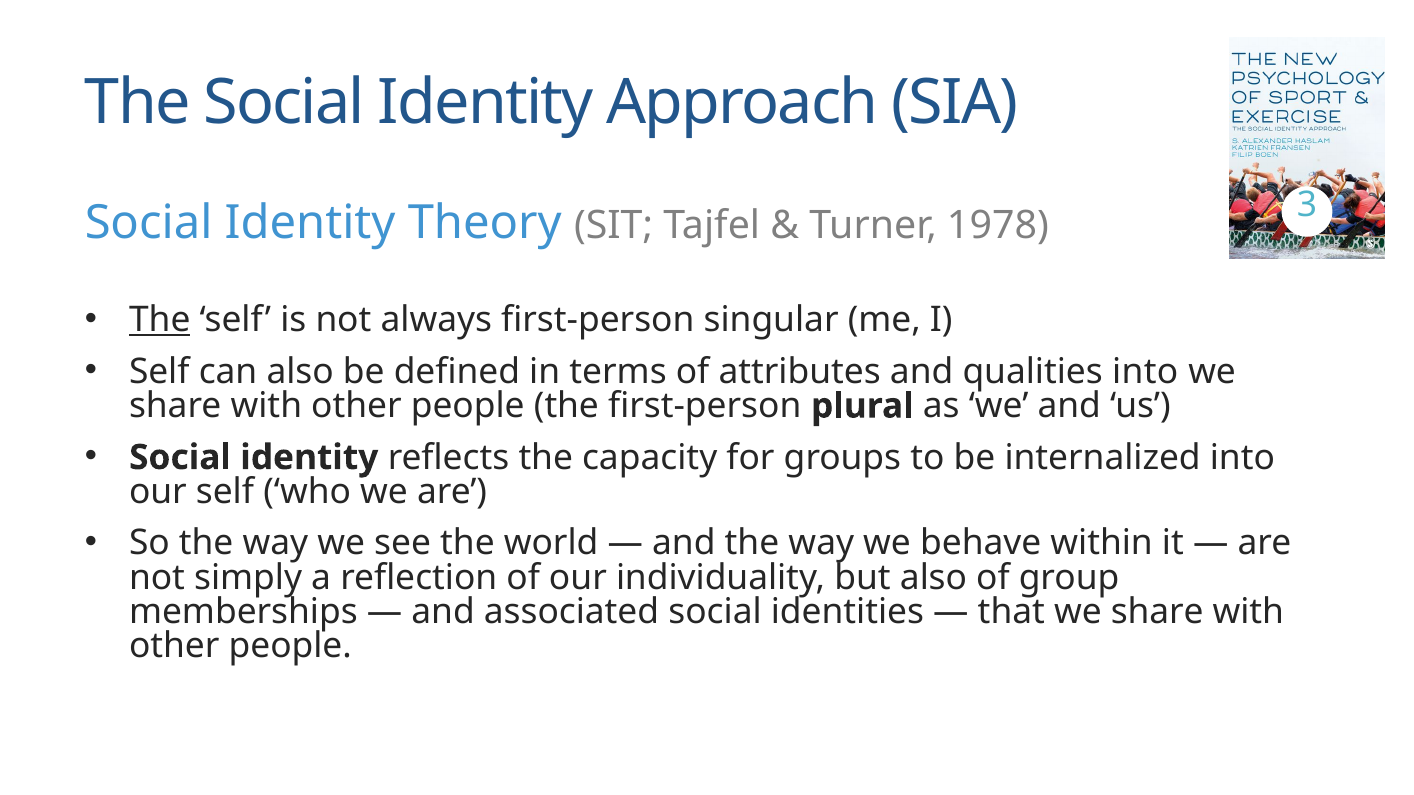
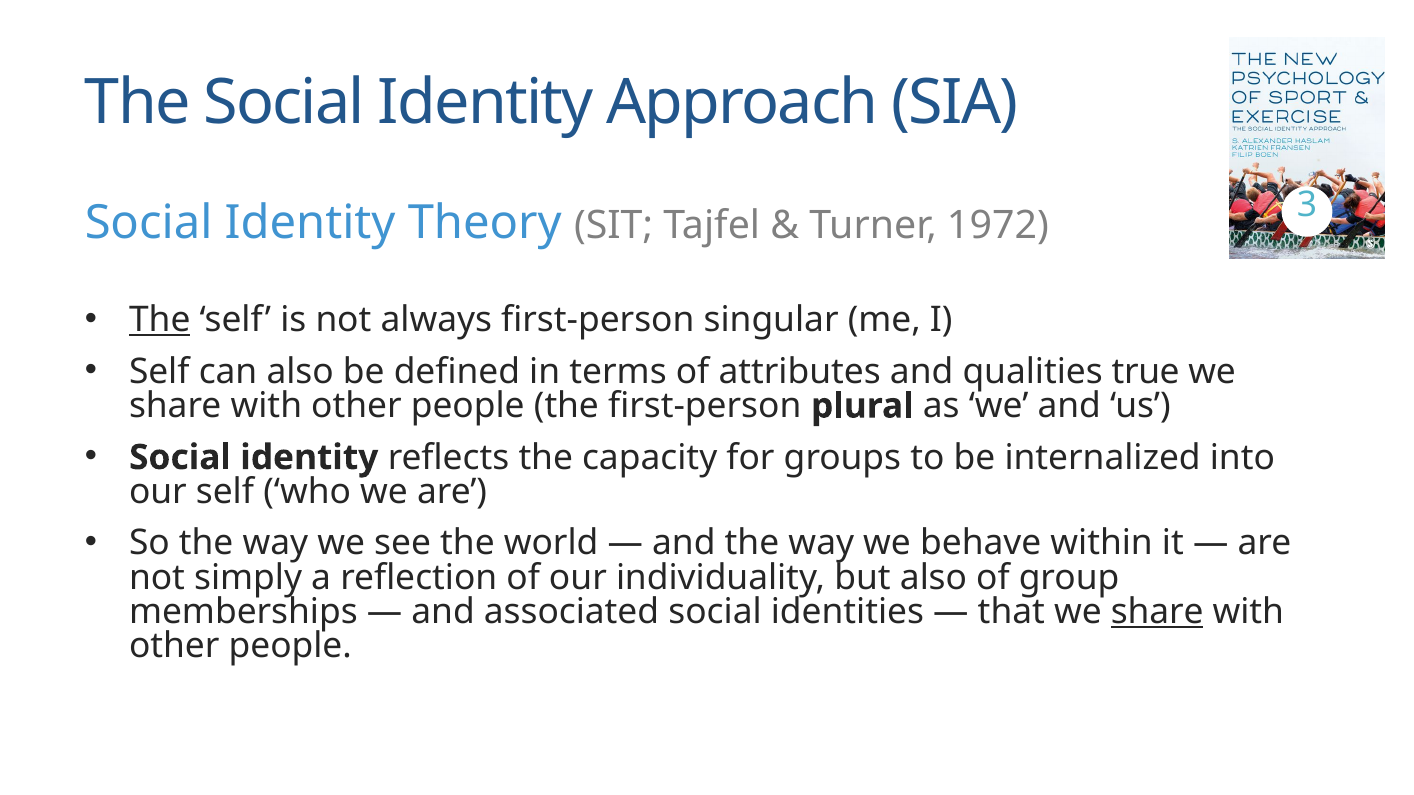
1978: 1978 -> 1972 (998, 225)
qualities into: into -> true (1146, 372)
share underline: none -> present (1157, 612)
